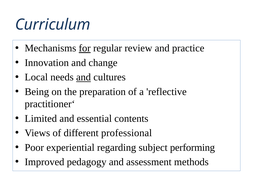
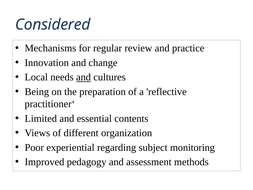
Curriculum: Curriculum -> Considered (53, 24)
for underline: present -> none (85, 48)
professional: professional -> organization (127, 133)
performing: performing -> monitoring (192, 147)
